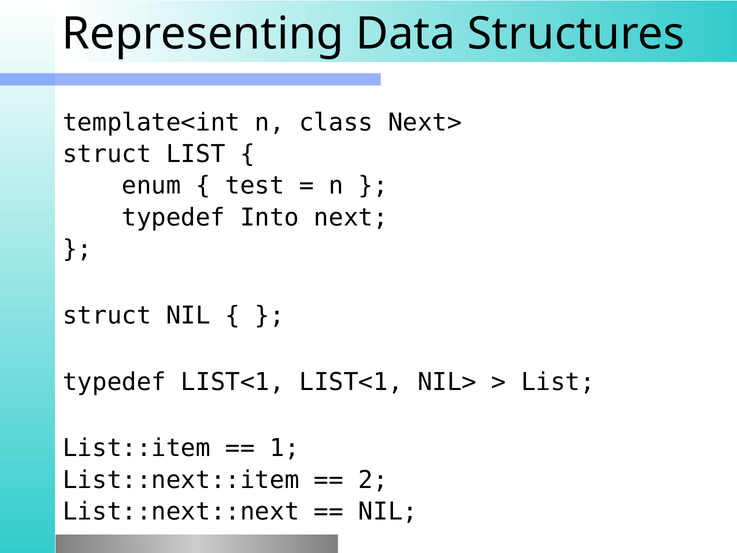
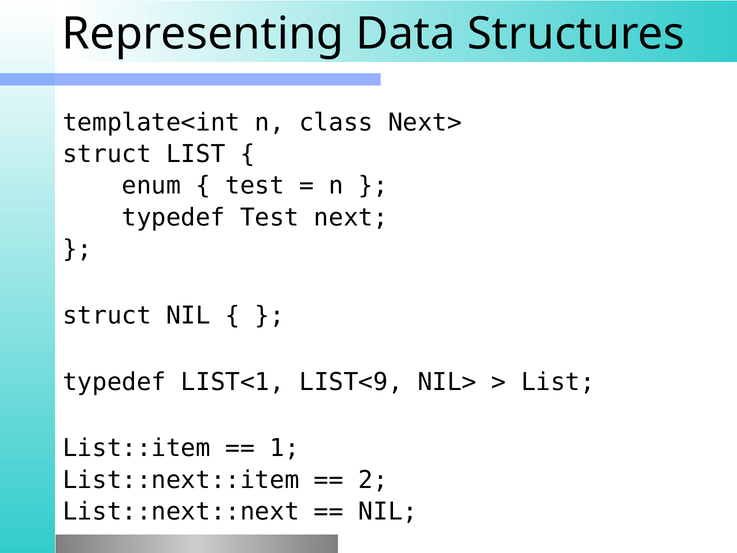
typedef Into: Into -> Test (270, 217)
LIST<1 LIST<1: LIST<1 -> LIST<9 (351, 382)
